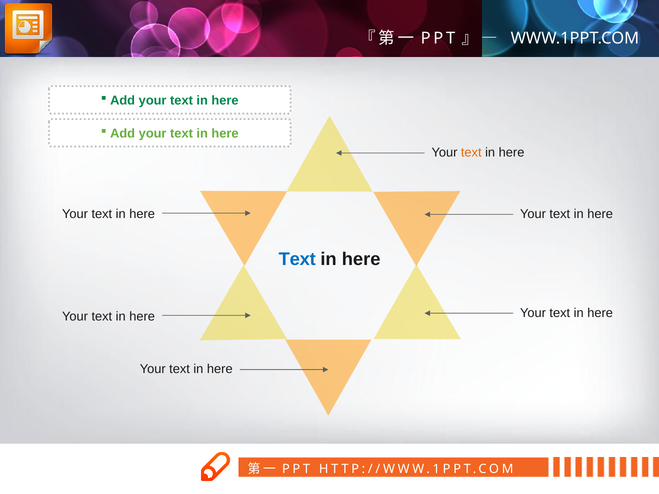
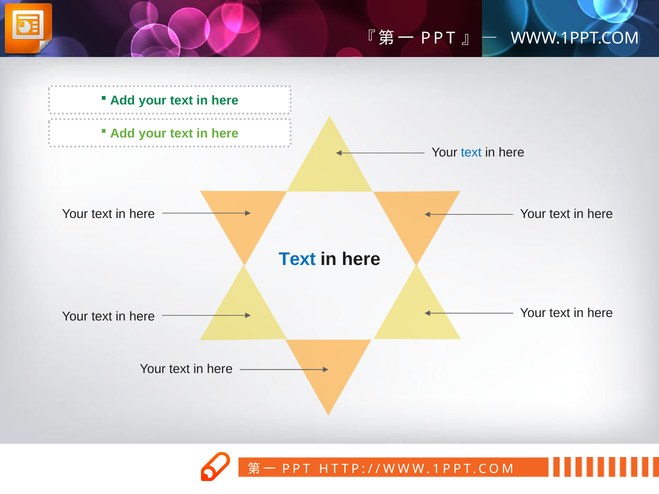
text colour: orange -> blue (471, 153)
